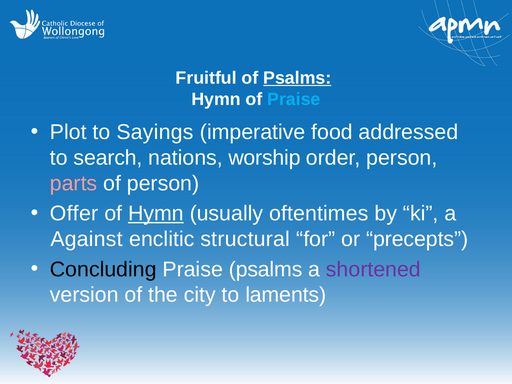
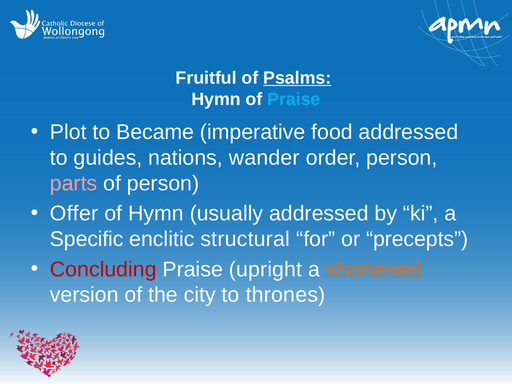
Sayings: Sayings -> Became (155, 132)
search: search -> guides (108, 158)
worship: worship -> wander (264, 158)
Hymn underline: present -> none (156, 214)
usually oftentimes: oftentimes -> addressed (319, 214)
Against: Against -> Specific (87, 239)
Concluding colour: black -> red (103, 269)
Praise psalms: psalms -> upright (265, 269)
shortened colour: purple -> orange (373, 269)
laments: laments -> thrones (286, 295)
